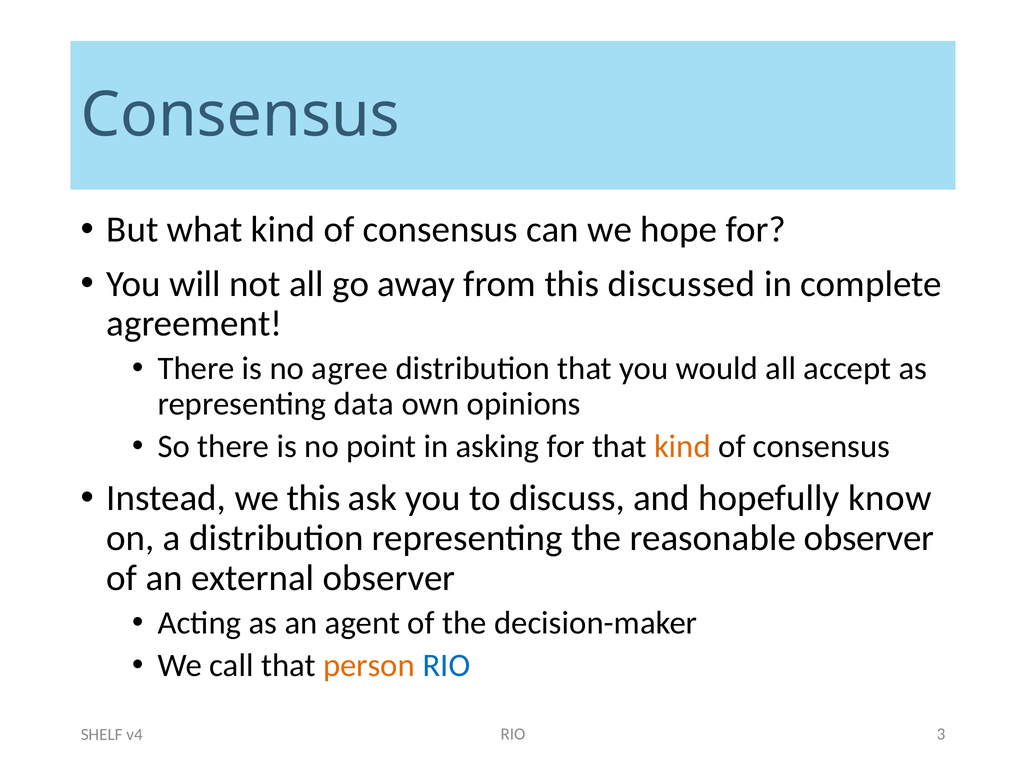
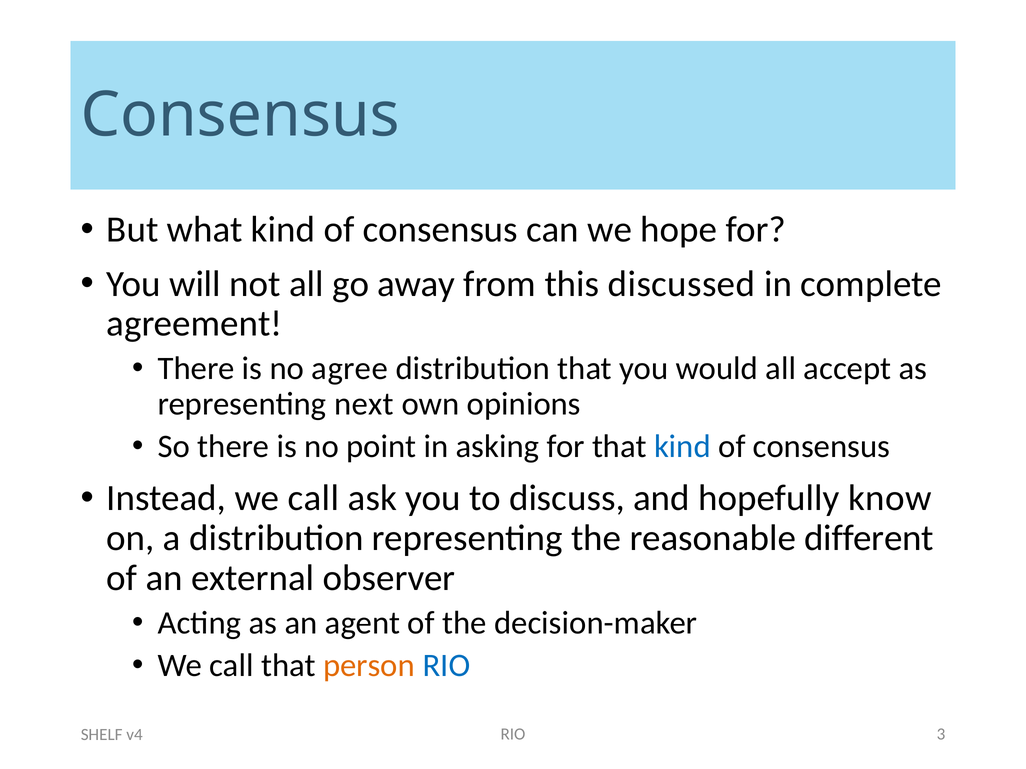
data: data -> next (364, 404)
kind colour: orange -> blue (682, 447)
Instead we this: this -> call (313, 499)
reasonable observer: observer -> different (869, 539)
